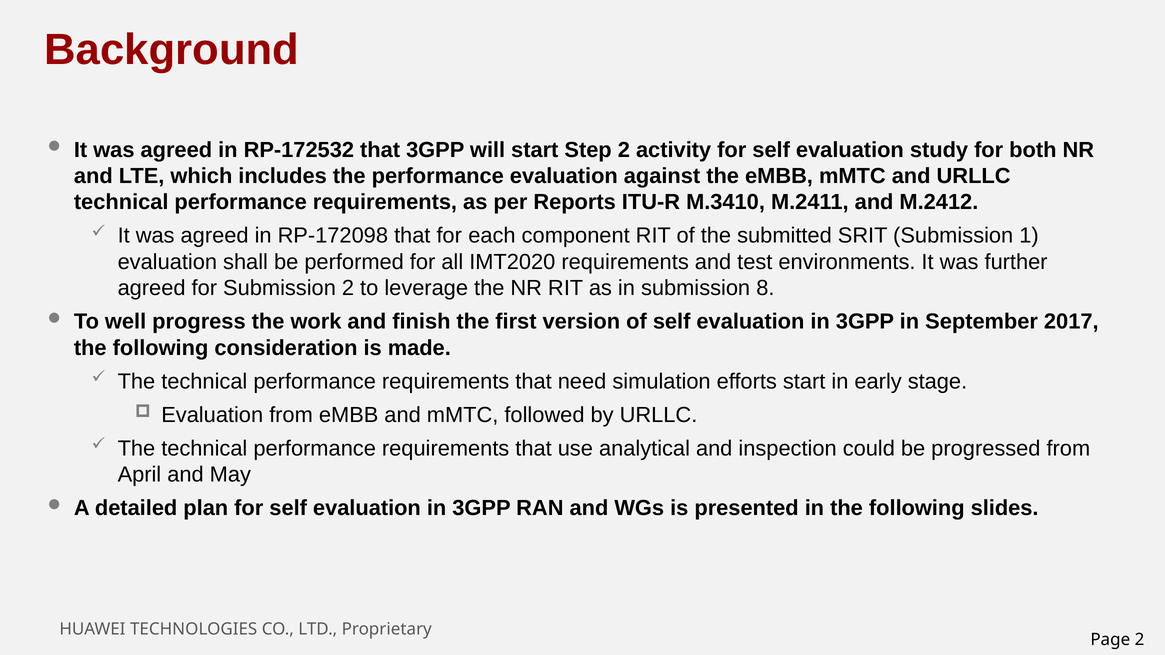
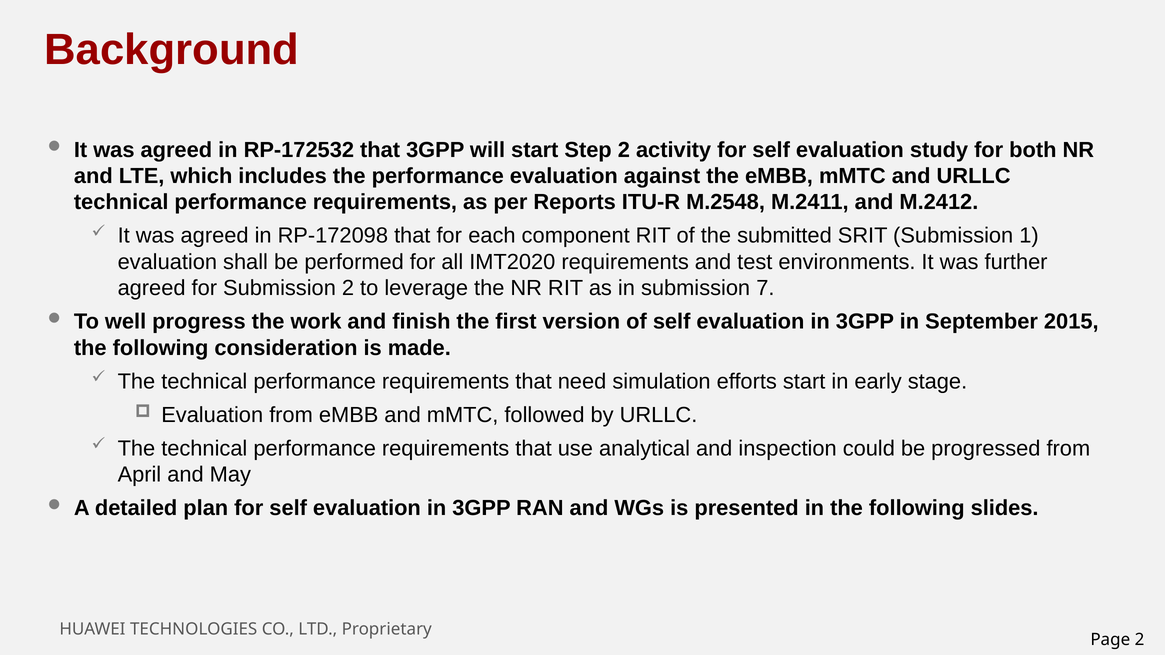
M.3410: M.3410 -> M.2548 (726, 202)
8: 8 -> 7 (765, 288)
2017: 2017 -> 2015 (1071, 322)
